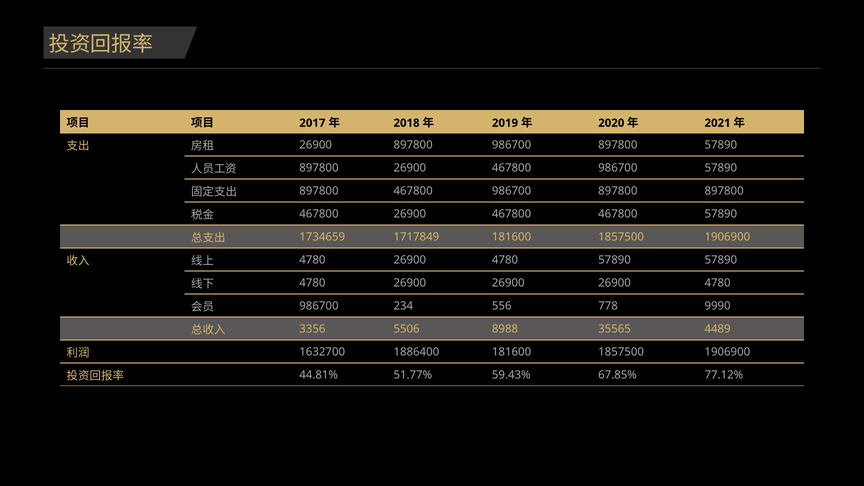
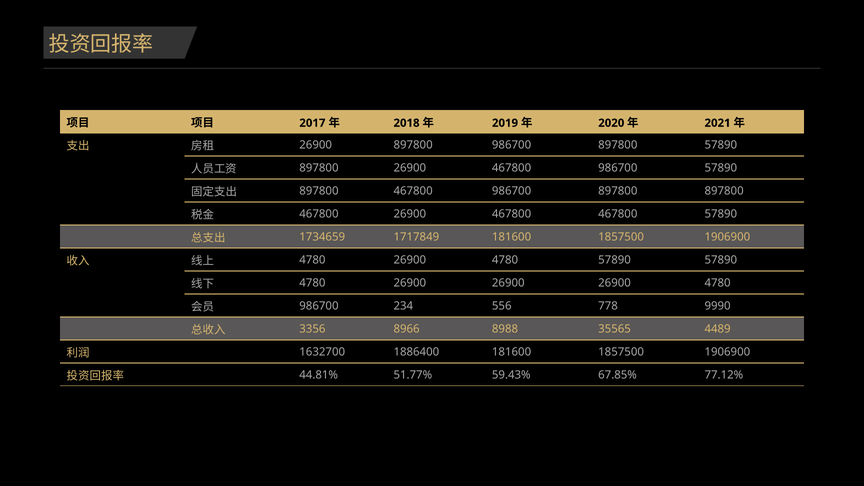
5506: 5506 -> 8966 (407, 329)
